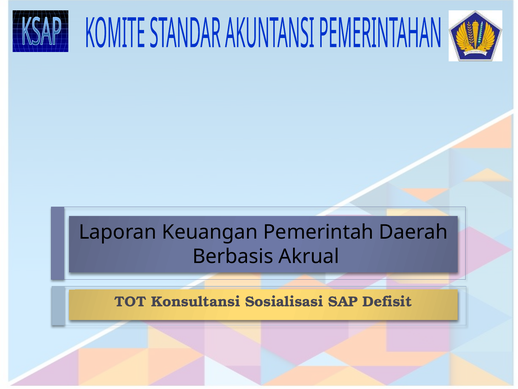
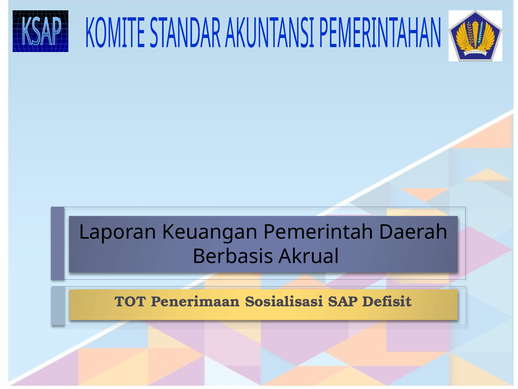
Konsultansi: Konsultansi -> Penerimaan (196, 301)
